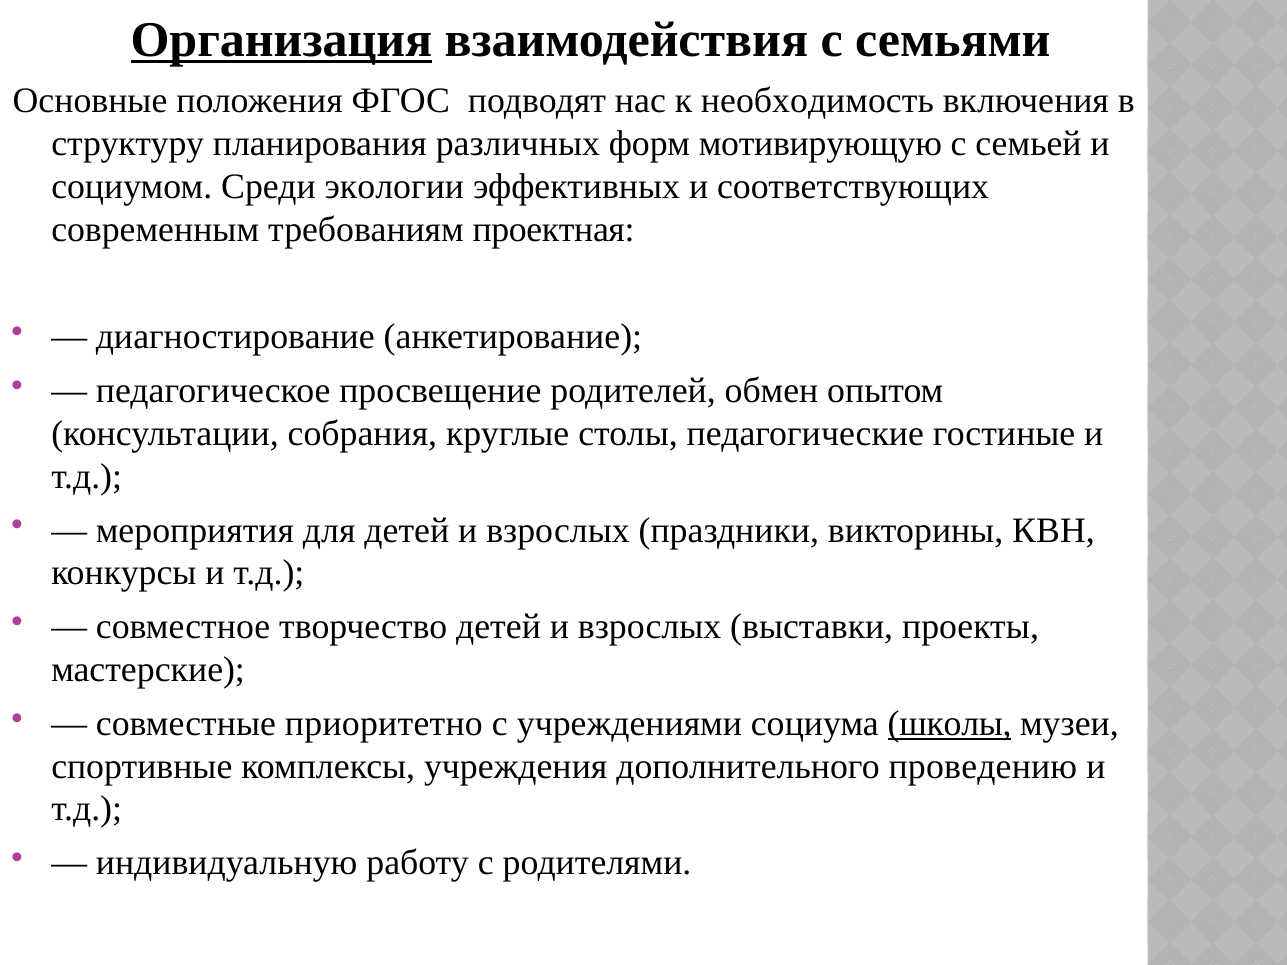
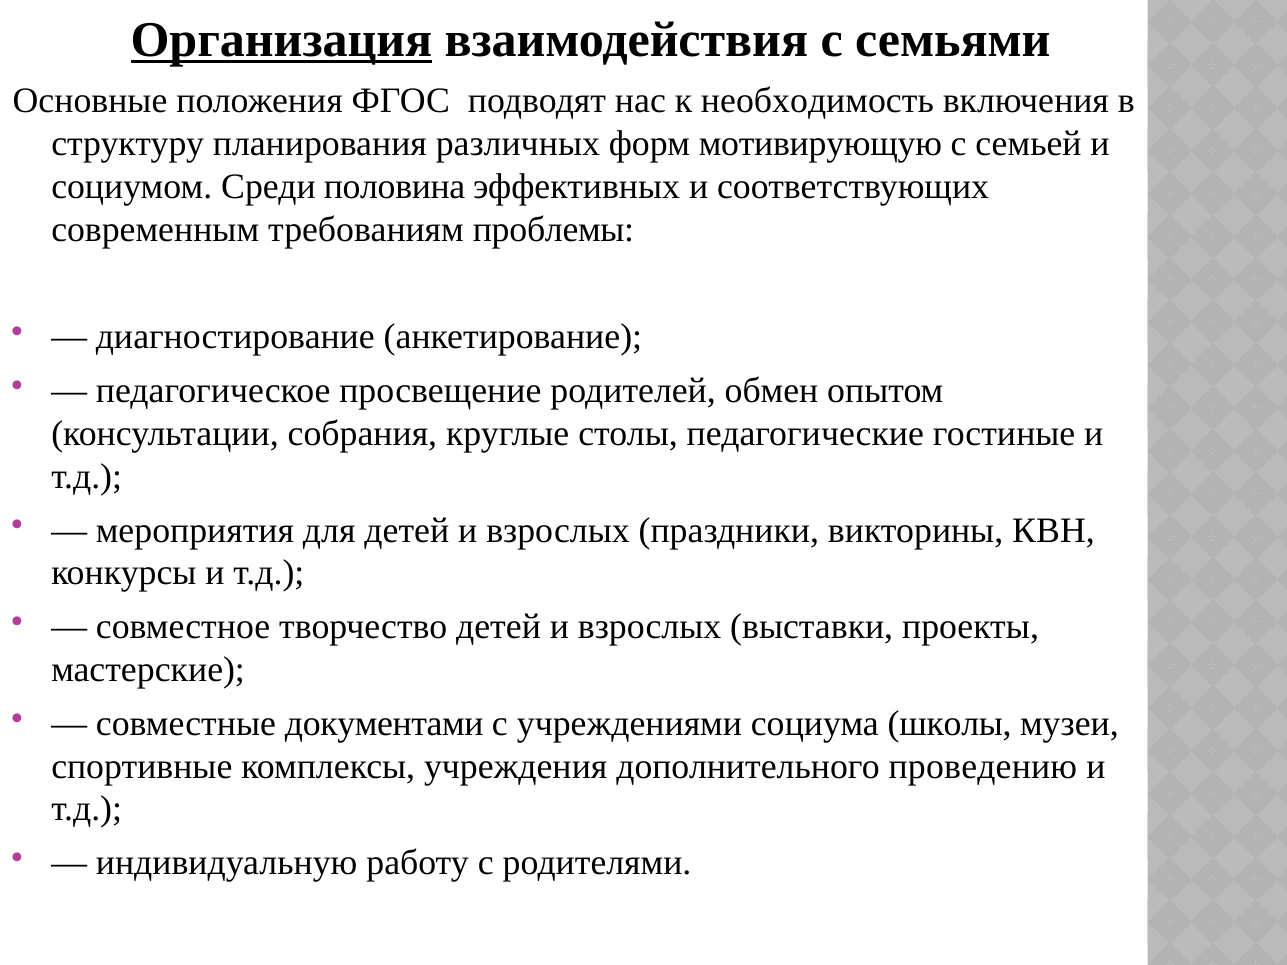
экологии: экологии -> половина (395, 187)
проектная: проектная -> проблемы (554, 230)
приоритетно: приоритетно -> документами (384, 724)
школы underline: present -> none (950, 724)
